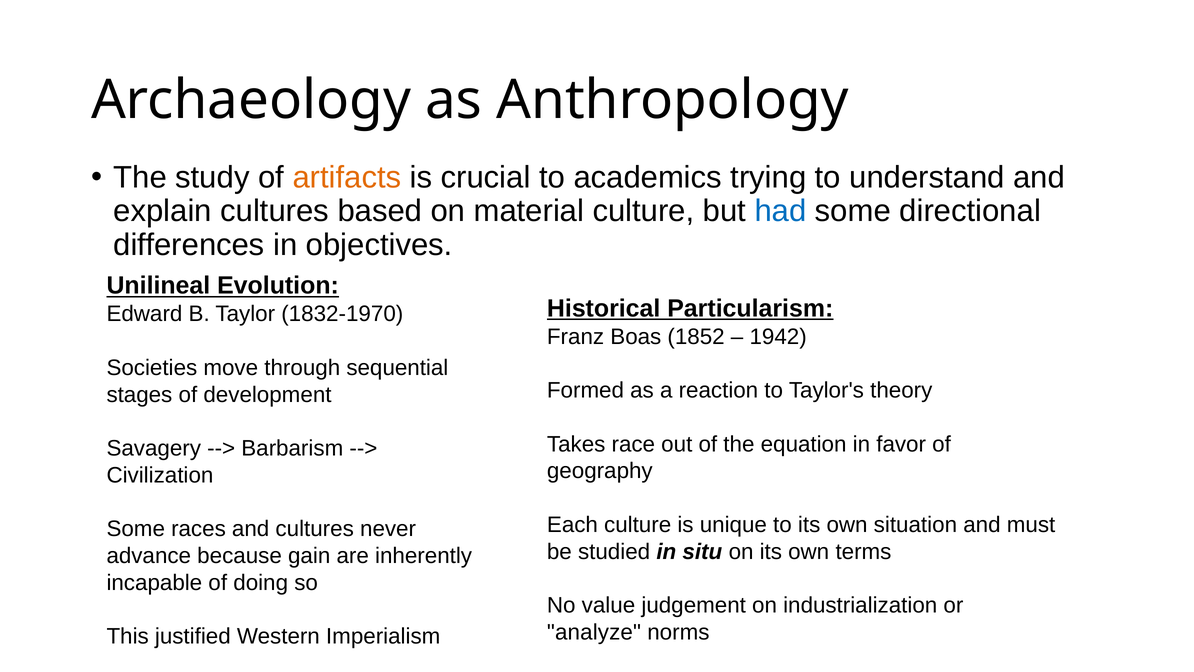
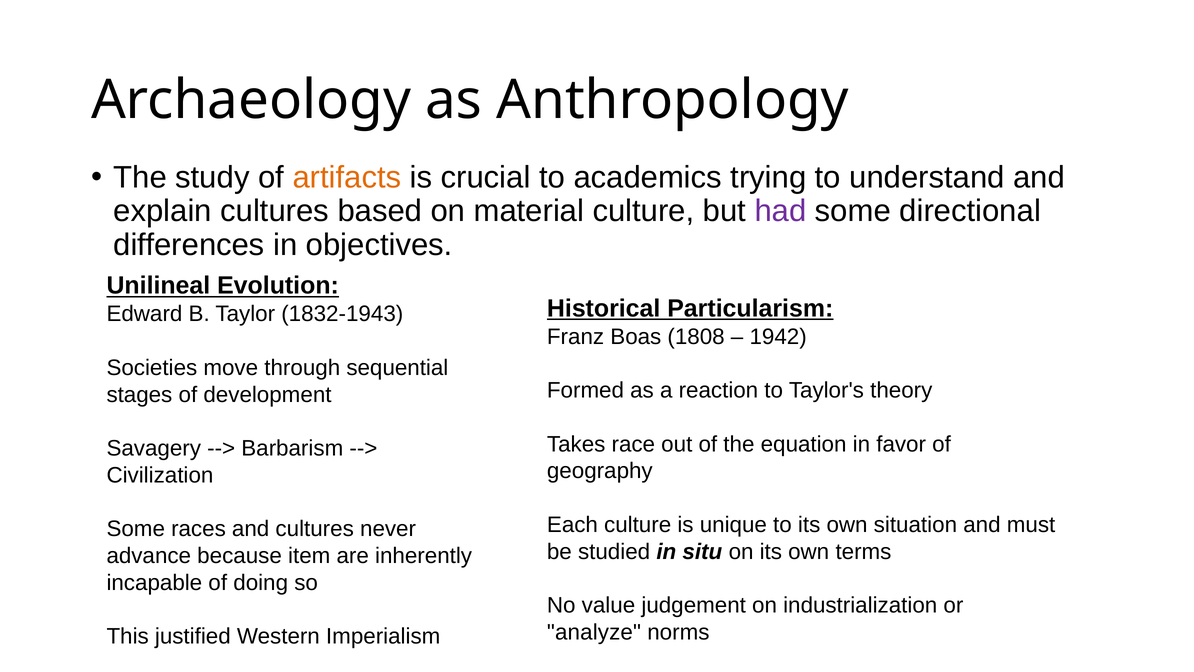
had colour: blue -> purple (781, 211)
1832-1970: 1832-1970 -> 1832-1943 (342, 314)
1852: 1852 -> 1808 (696, 336)
gain: gain -> item (309, 556)
